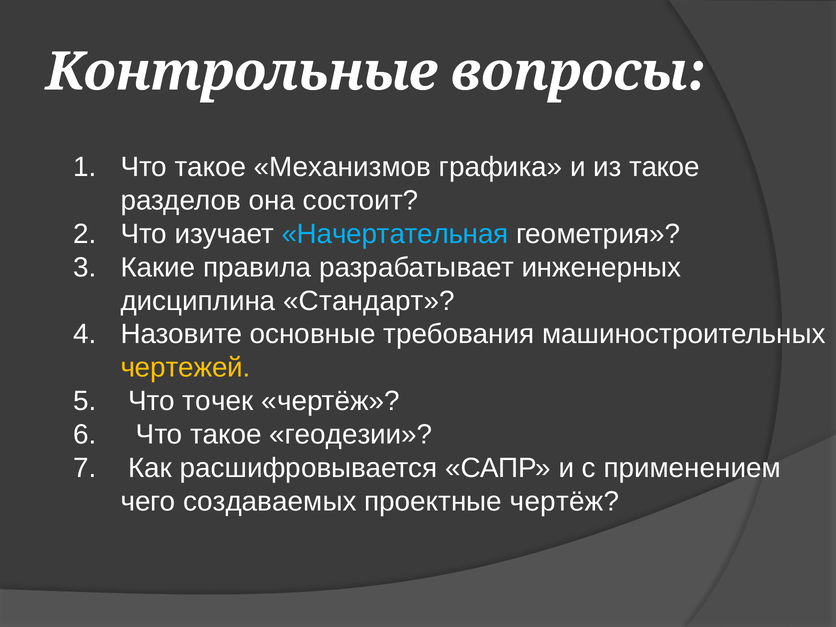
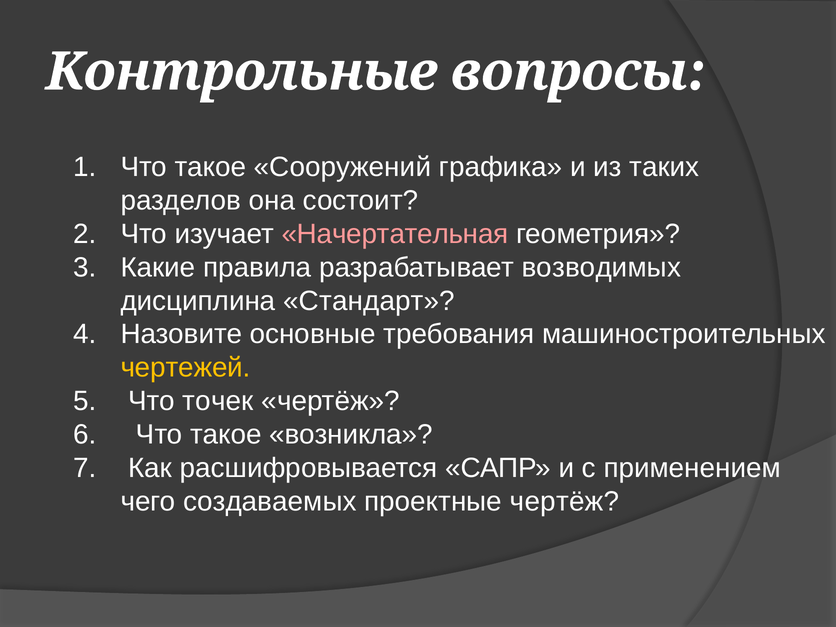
Механизмов: Механизмов -> Сооружений (342, 167)
из такое: такое -> таких (664, 167)
Начертательная colour: light blue -> pink (395, 234)
инженерных: инженерных -> возводимых (601, 267)
геодезии: геодезии -> возникла (351, 435)
